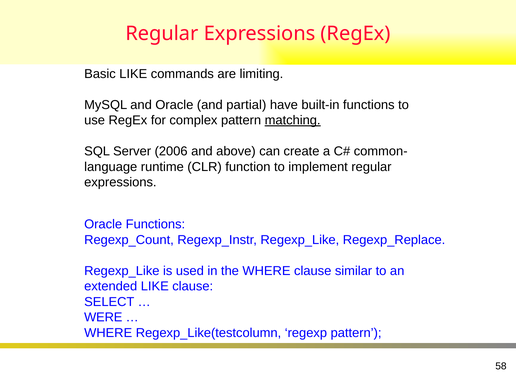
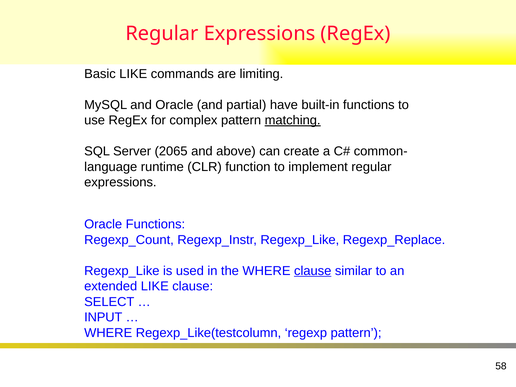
2006: 2006 -> 2065 (171, 151)
clause underline: none -> present (313, 271)
WERE: WERE -> INPUT (103, 317)
